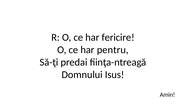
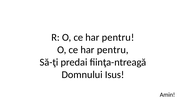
fericire: fericire -> pentru (118, 37)
